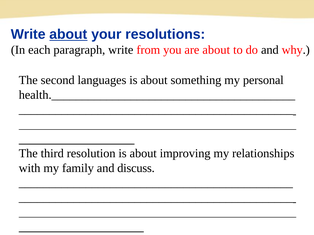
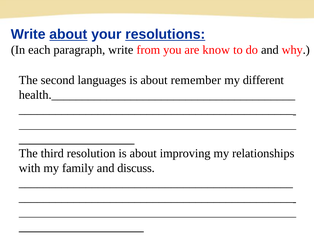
resolutions underline: none -> present (165, 34)
are about: about -> know (216, 50)
something: something -> remember (196, 80)
personal: personal -> different (263, 80)
